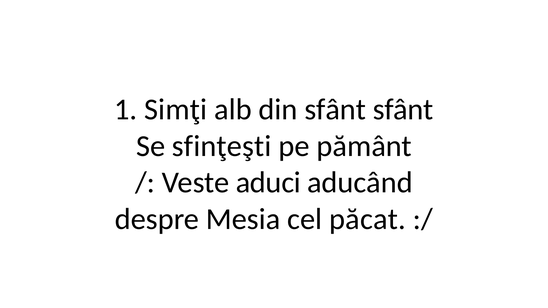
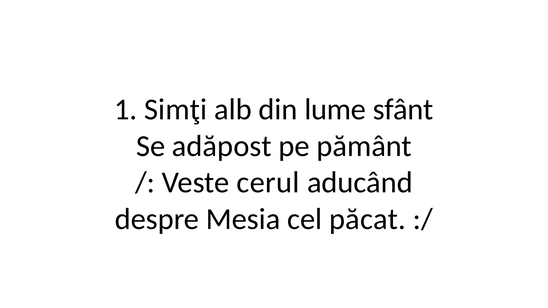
din sfânt: sfânt -> lume (335, 110)
sfinţeşti: sfinţeşti -> adăpost (222, 146)
aduci: aduci -> cerul (268, 183)
